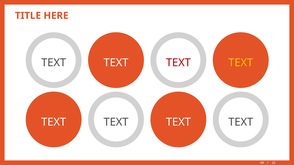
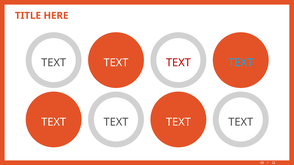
TEXT colour: yellow -> light blue (241, 63)
